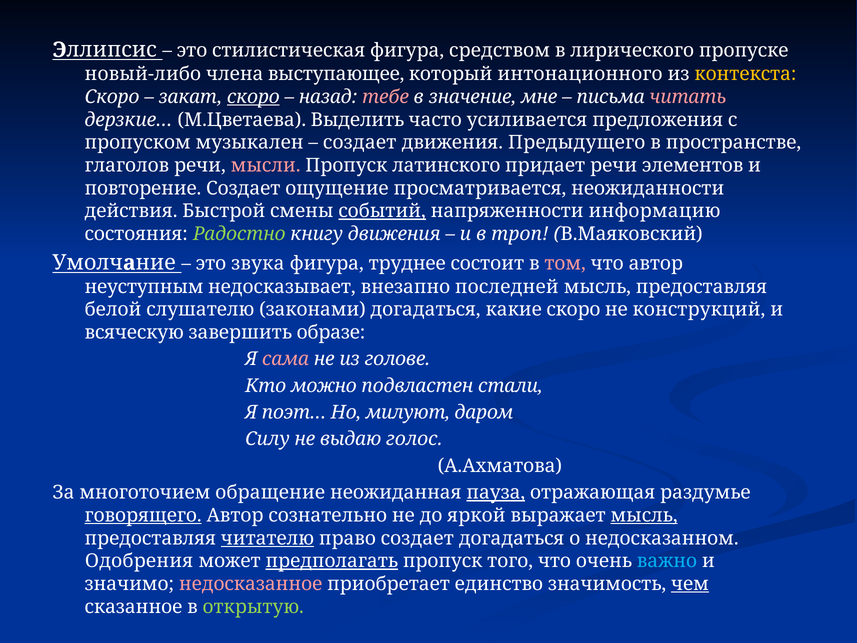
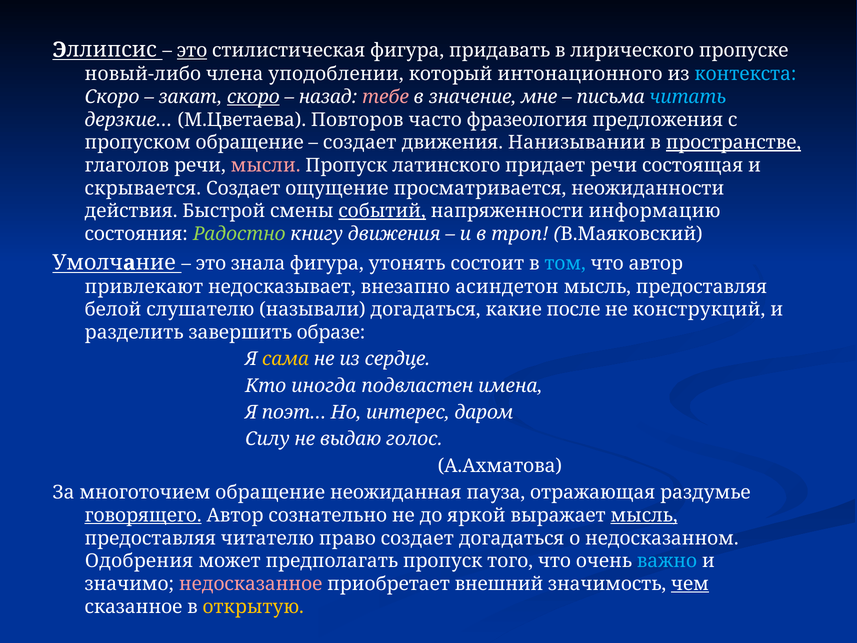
это underline: none -> present (192, 51)
средством: средством -> придавать (500, 51)
выступающее: выступающее -> уподоблении (336, 74)
контекста colour: yellow -> light blue (745, 74)
читать colour: pink -> light blue (688, 97)
Выделить: Выделить -> Повторов (357, 120)
усиливается: усиливается -> фразеология (527, 120)
пропуском музыкален: музыкален -> обращение (250, 143)
Предыдущего: Предыдущего -> Нанизывании (577, 143)
пространстве underline: none -> present (733, 143)
элементов: элементов -> состоящая (693, 165)
повторение: повторение -> скрывается (143, 188)
звука: звука -> знала (258, 263)
труднее: труднее -> утонять (407, 263)
том colour: pink -> light blue (565, 263)
неуступным: неуступным -> привлекают (144, 287)
последней: последней -> асиндетон (507, 287)
законами: законами -> называли (312, 310)
какие скоро: скоро -> после (573, 310)
всяческую: всяческую -> разделить (134, 332)
сама colour: pink -> yellow (286, 359)
голове: голове -> сердце (397, 359)
можно: можно -> иногда (324, 386)
стали: стали -> имена (510, 386)
милуют: милуют -> интерес (408, 412)
пауза underline: present -> none (496, 492)
читателю underline: present -> none (267, 538)
предполагать underline: present -> none (332, 561)
единство: единство -> внешний (499, 584)
открытую colour: light green -> yellow (253, 607)
